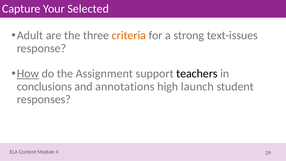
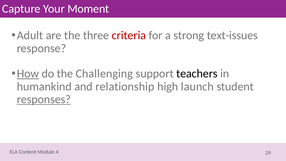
Selected: Selected -> Moment (88, 9)
criteria colour: orange -> red (129, 35)
Assignment: Assignment -> Challenging (104, 74)
conclusions: conclusions -> humankind (44, 86)
annotations: annotations -> relationship (125, 86)
responses underline: none -> present (44, 99)
